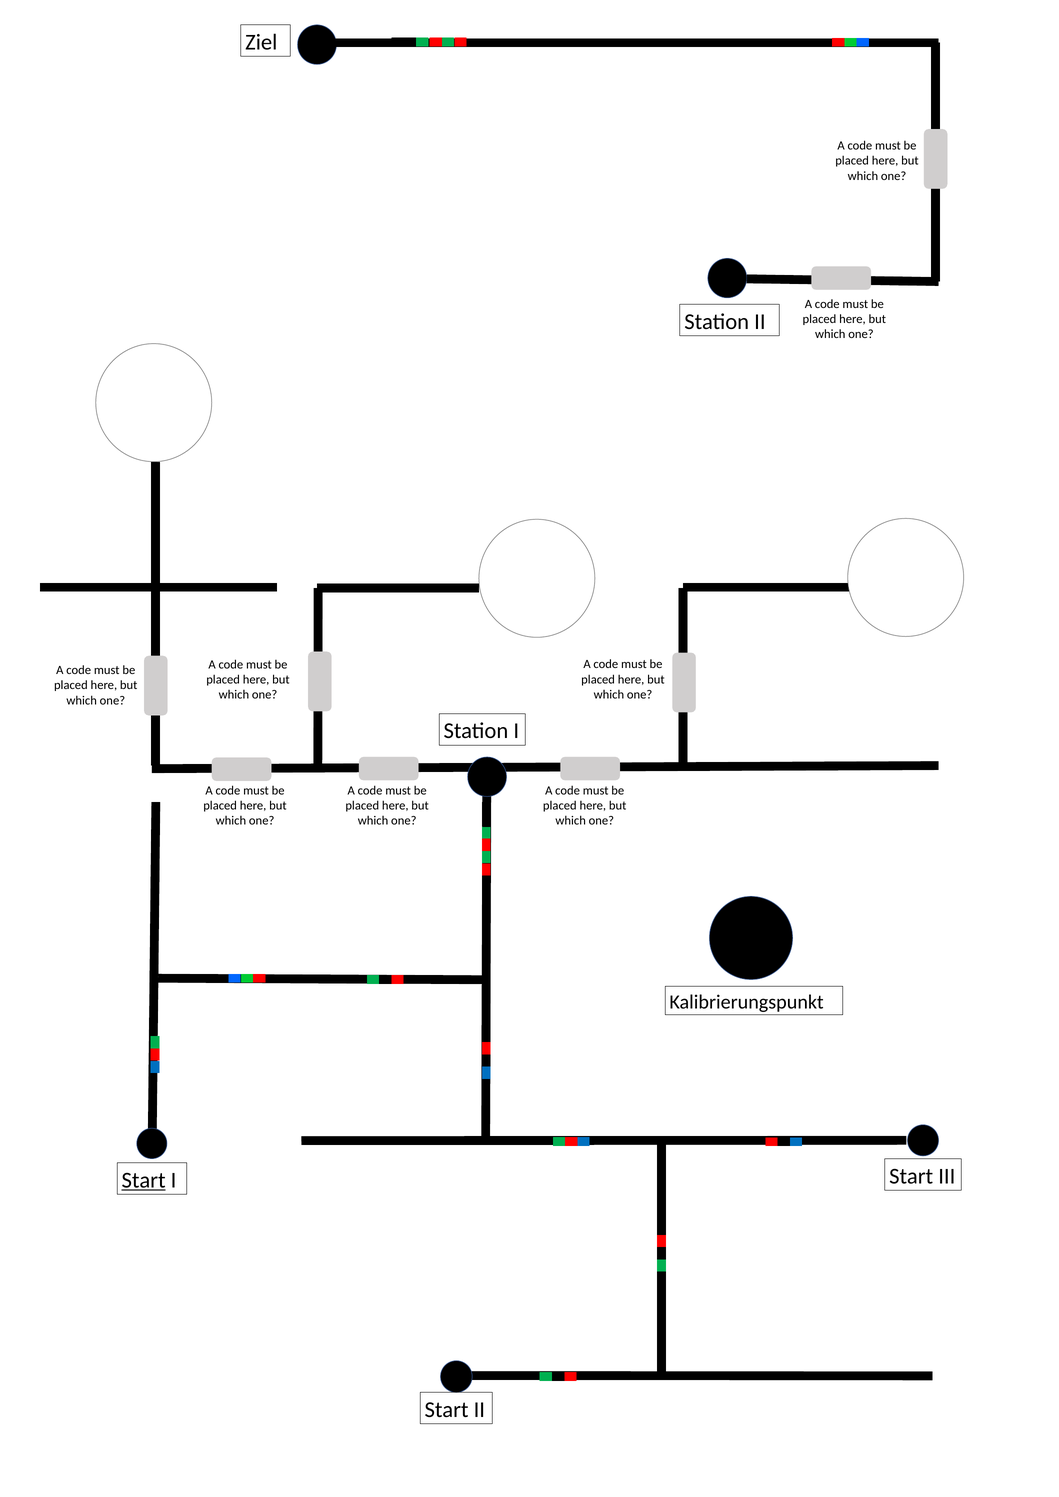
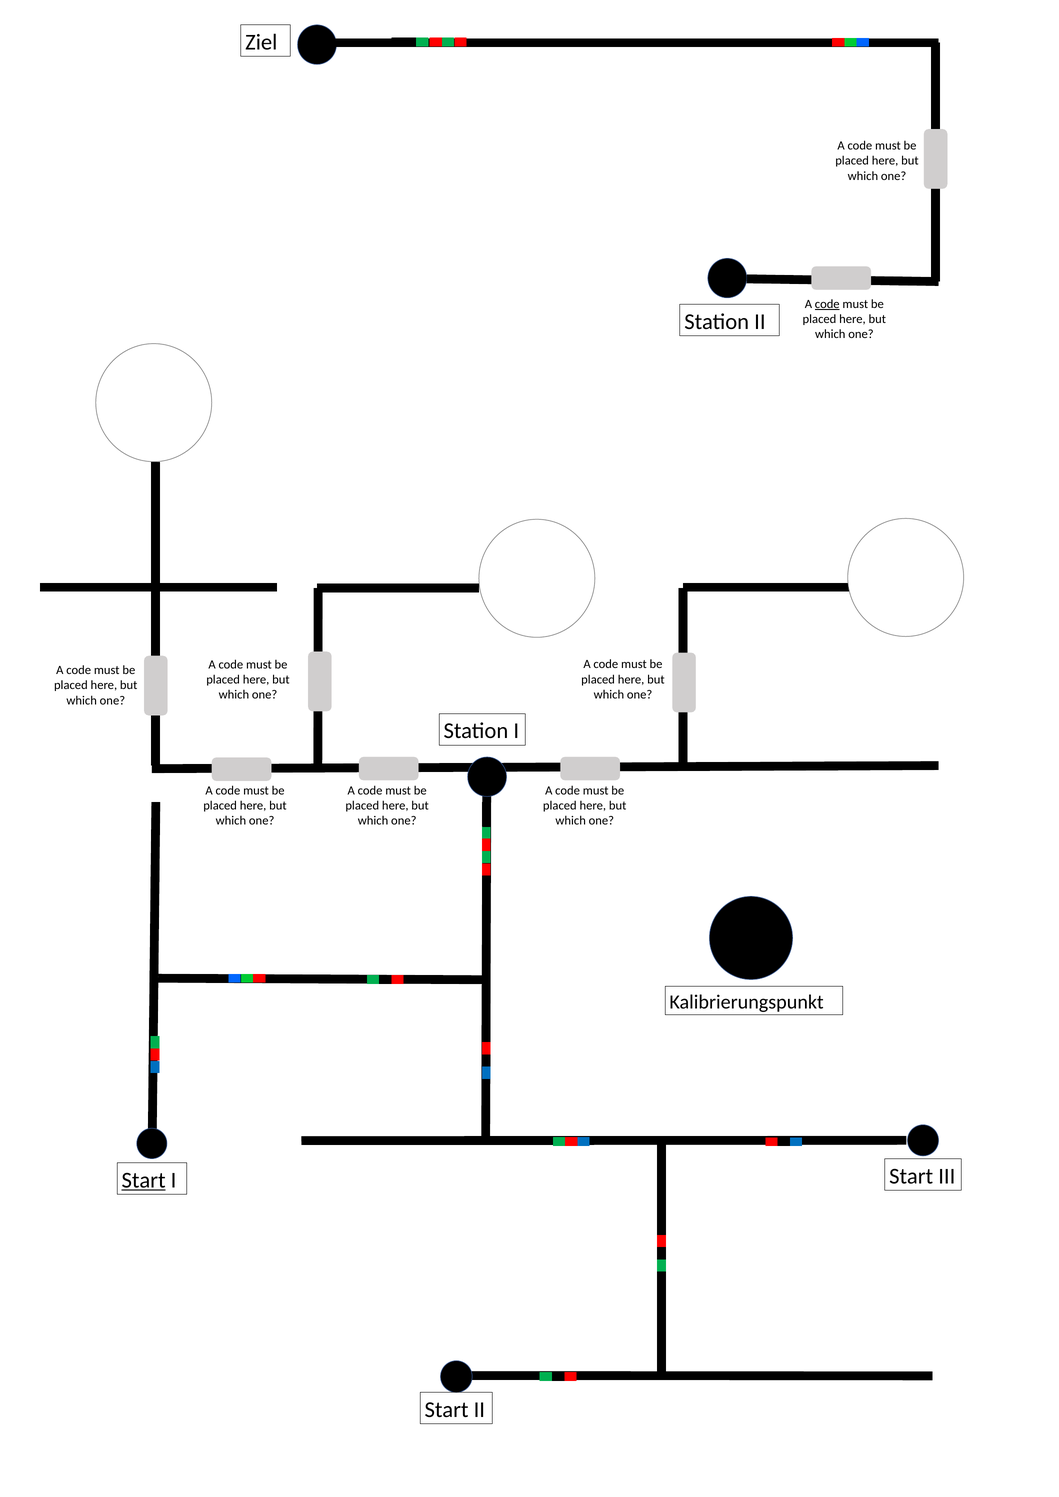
code underline: none -> present (827, 304)
